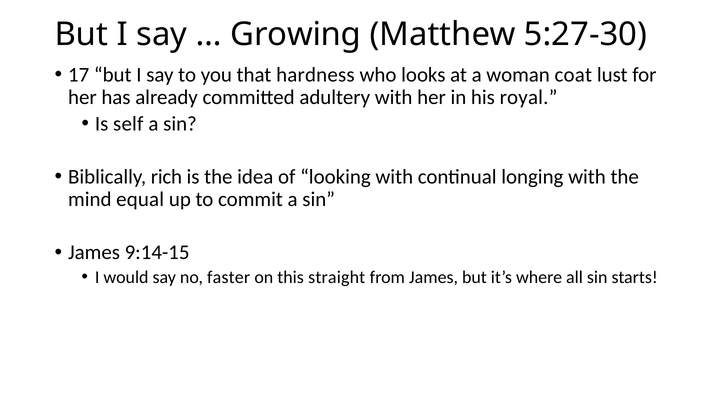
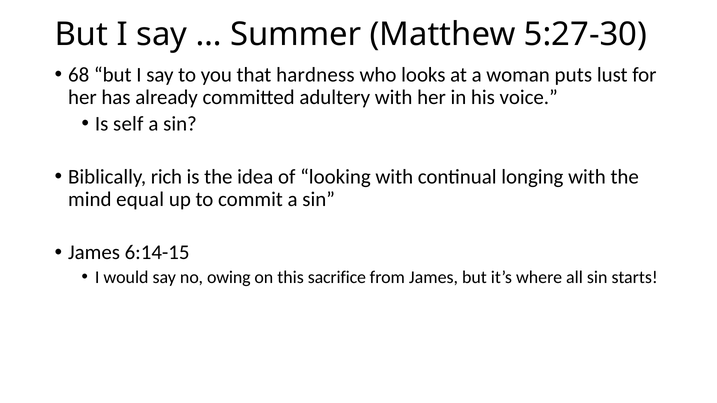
Growing: Growing -> Summer (296, 34)
17: 17 -> 68 (79, 75)
coat: coat -> puts (573, 75)
royal: royal -> voice (529, 97)
9:14-15: 9:14-15 -> 6:14-15 (157, 253)
faster: faster -> owing (229, 277)
straight: straight -> sacrifice (337, 277)
